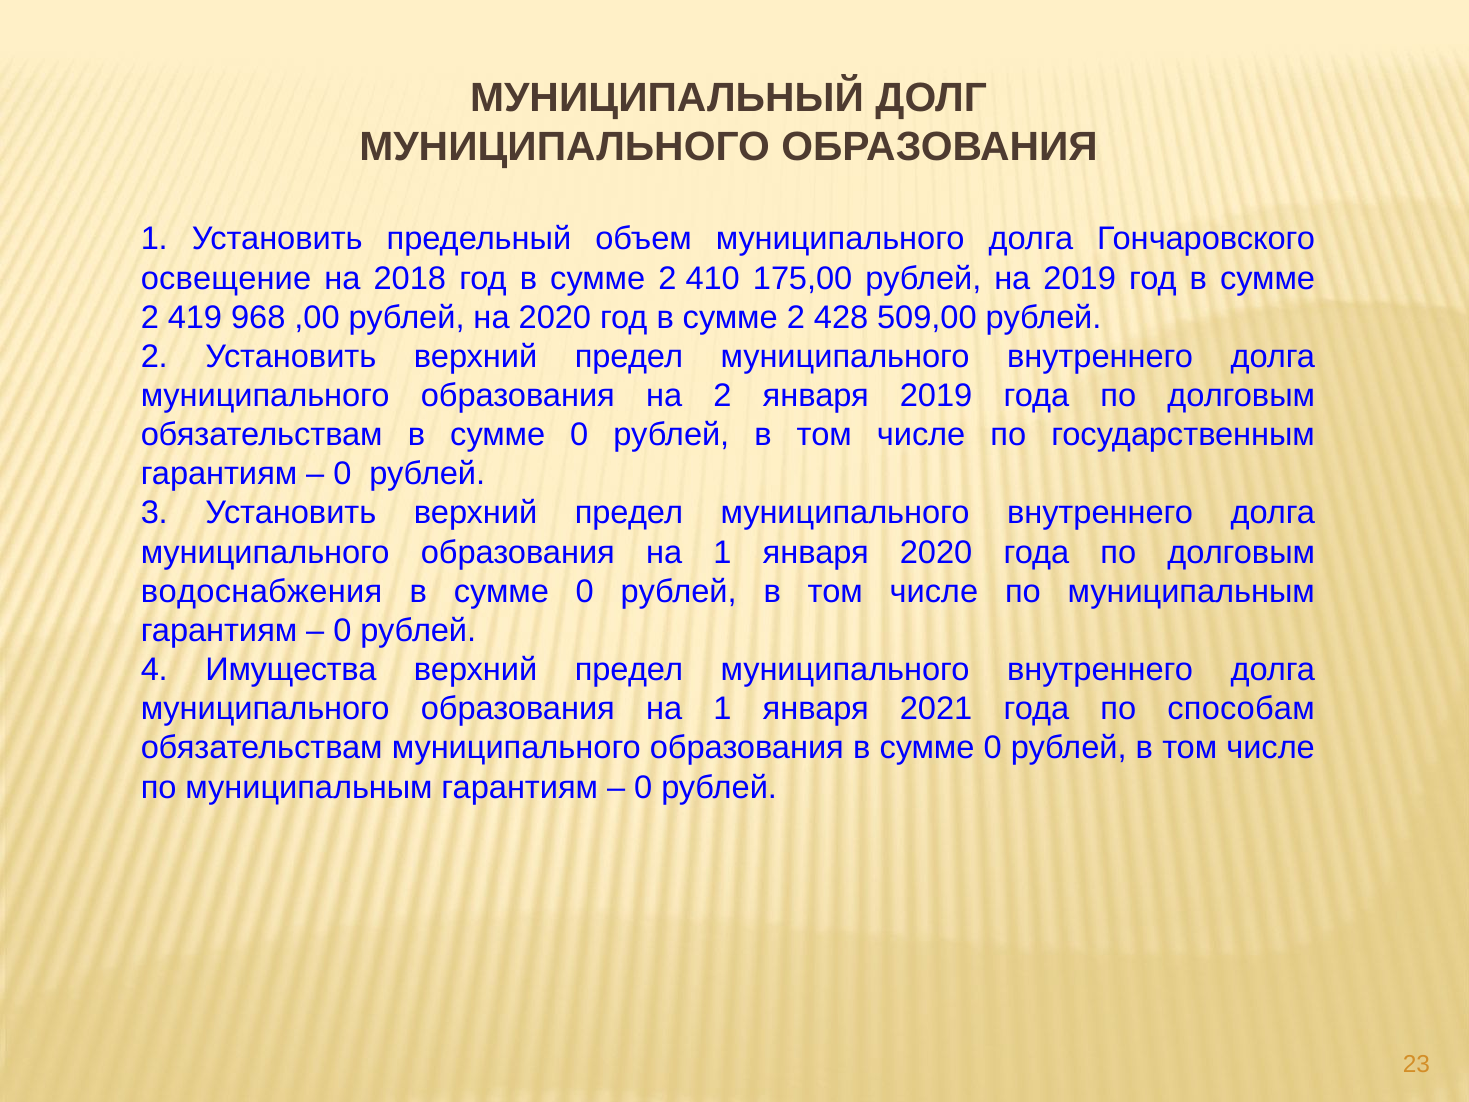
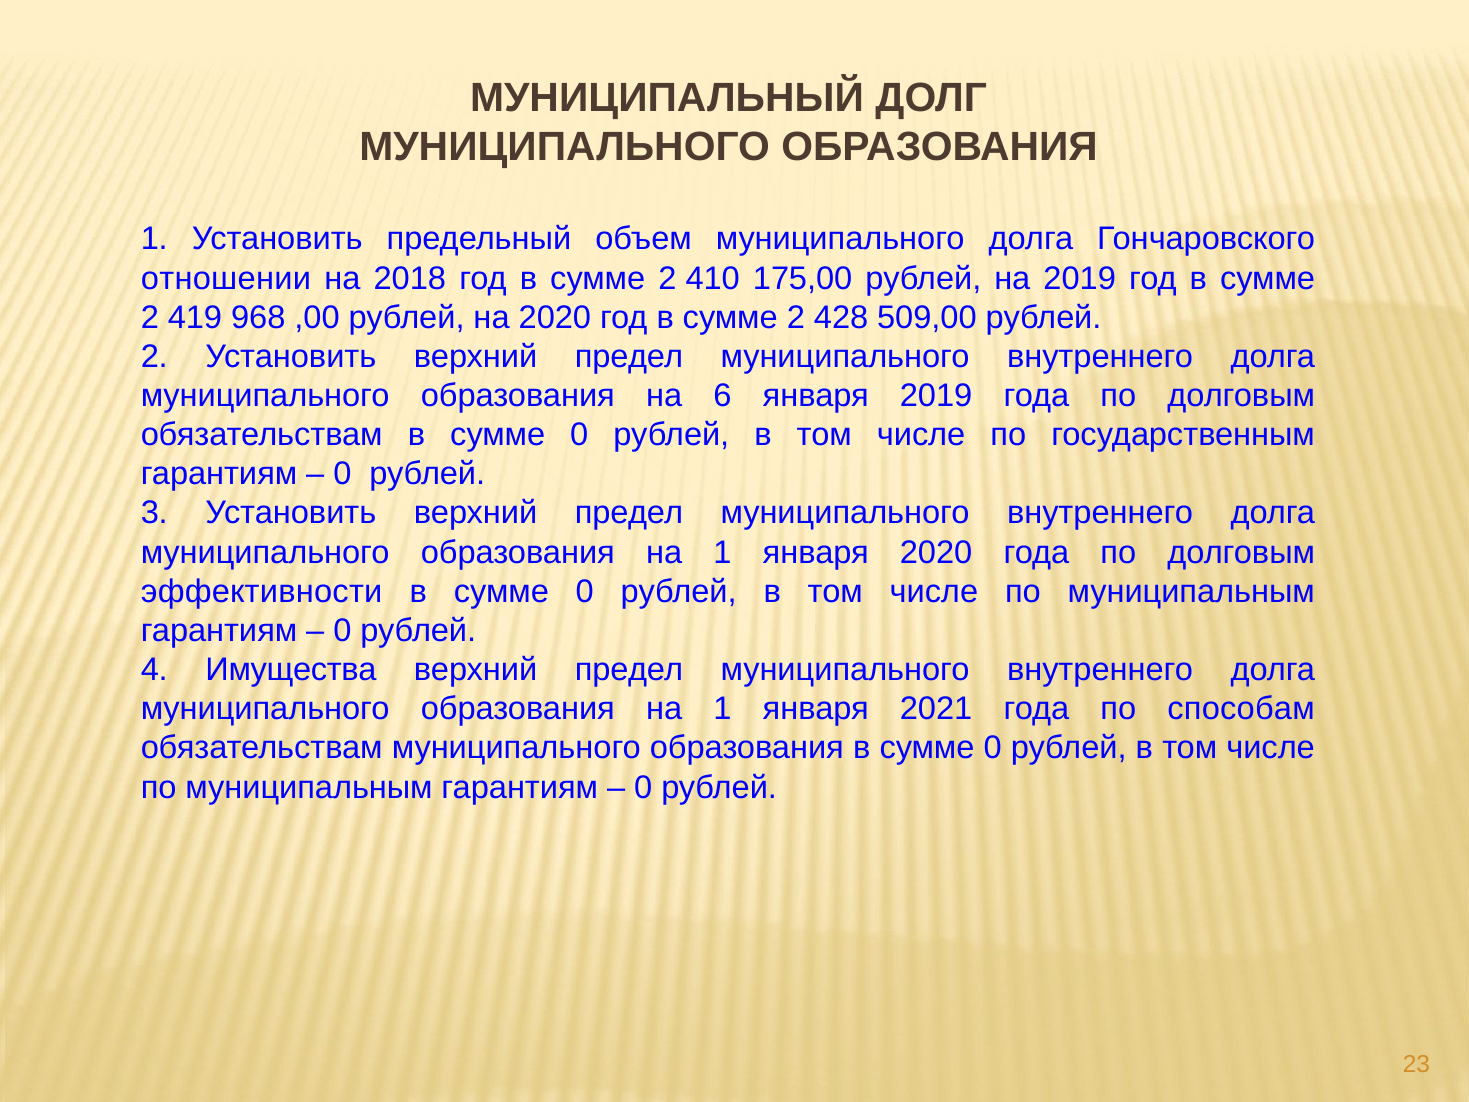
освещение: освещение -> отношении (226, 278)
на 2: 2 -> 6 (722, 396)
водоснабжения: водоснабжения -> эффективности (262, 591)
